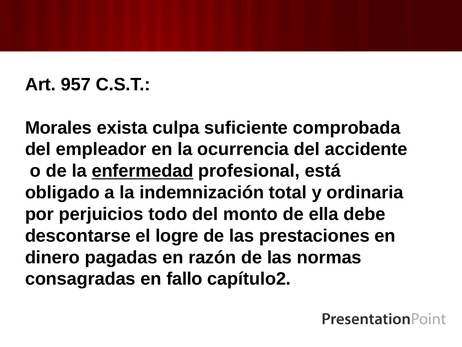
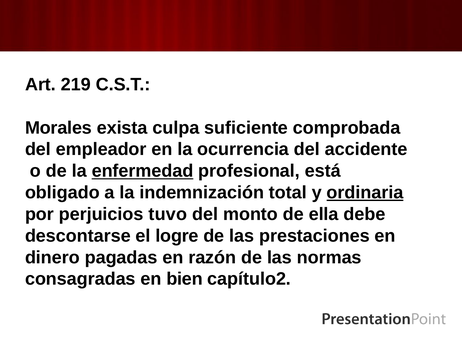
957: 957 -> 219 (76, 84)
ordinaria underline: none -> present (365, 192)
todo: todo -> tuvo (168, 214)
fallo: fallo -> bien (185, 279)
